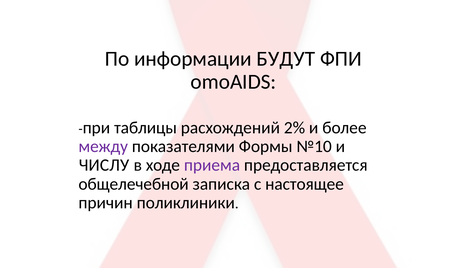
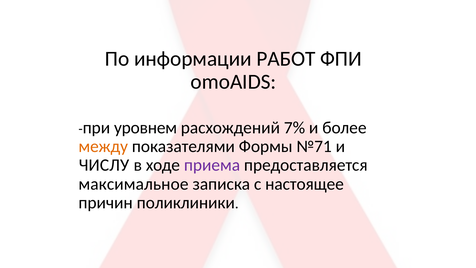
БУДУТ: БУДУТ -> РАБОТ (286, 59)
таблицы: таблицы -> уровнем (146, 128)
2%: 2% -> 7% (294, 128)
между colour: purple -> orange (103, 146)
№10: №10 -> №71 (314, 146)
общелечебной: общелечебной -> максимальное (133, 184)
